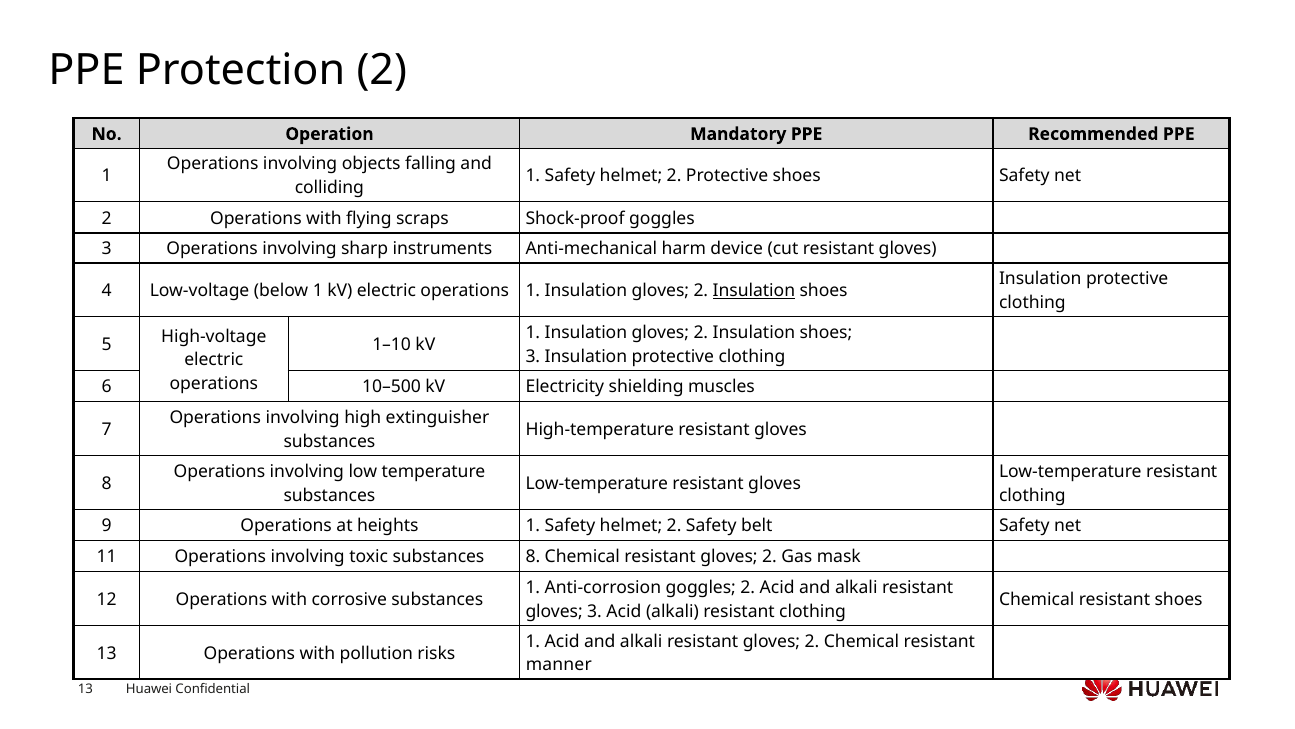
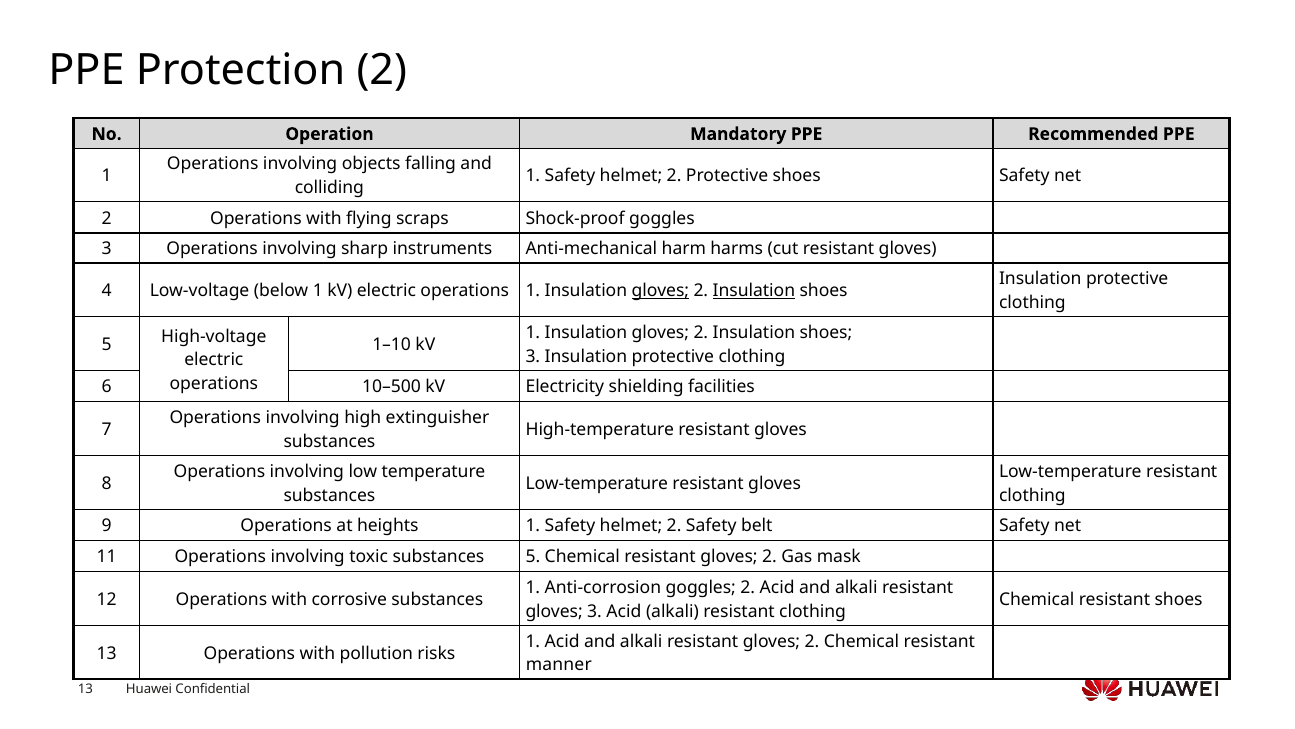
device: device -> harms (737, 249)
gloves underline: none -> present (660, 291)
muscles: muscles -> facilities (721, 387)
substances 8: 8 -> 5 (533, 557)
